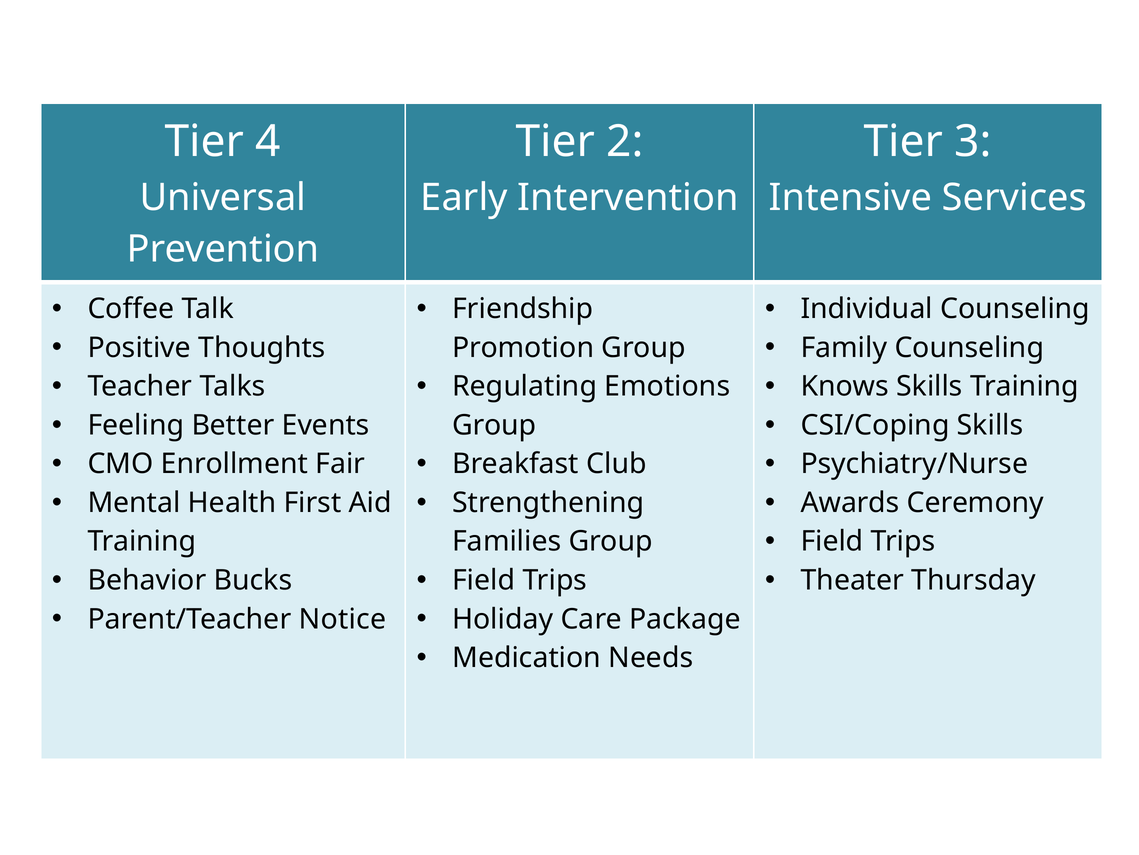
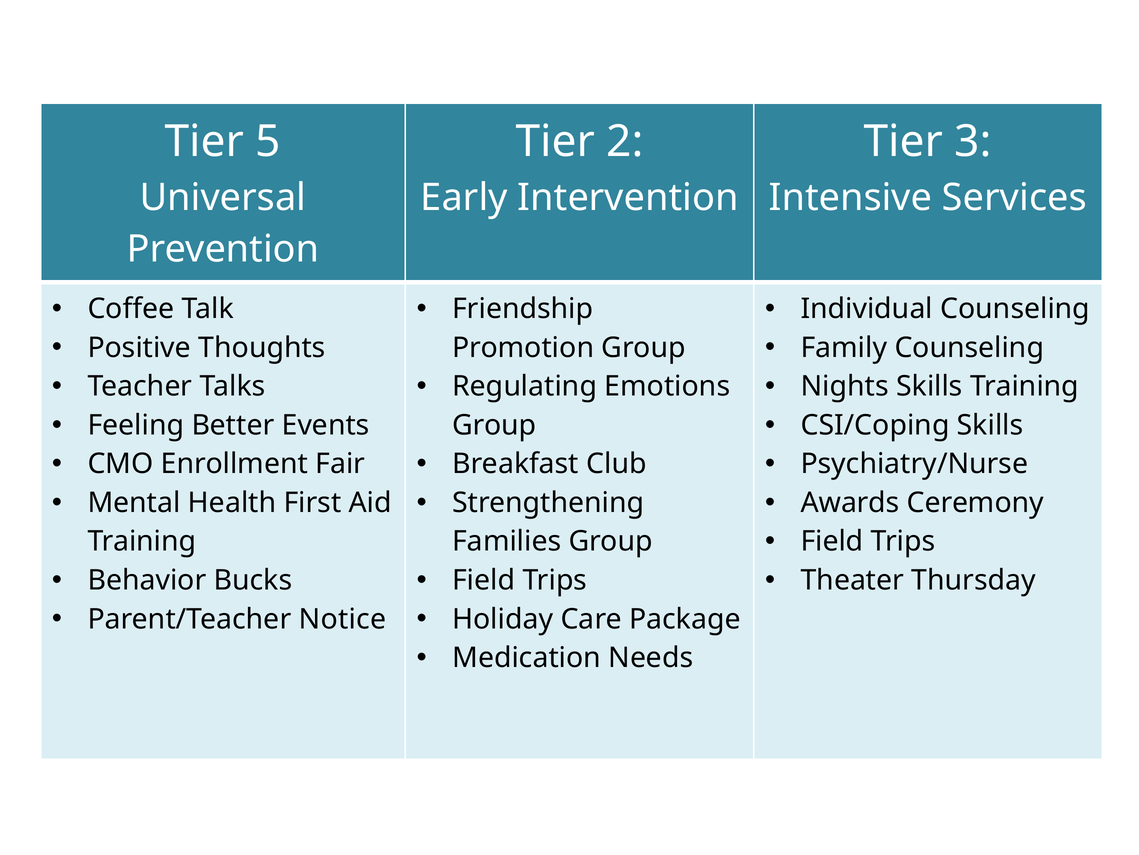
4: 4 -> 5 (268, 142)
Knows: Knows -> Nights (845, 386)
